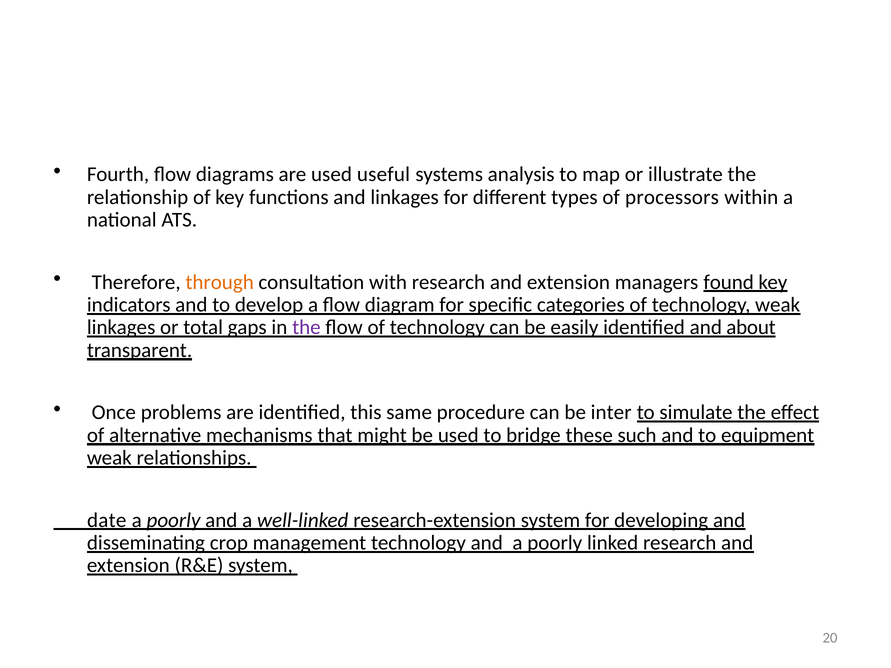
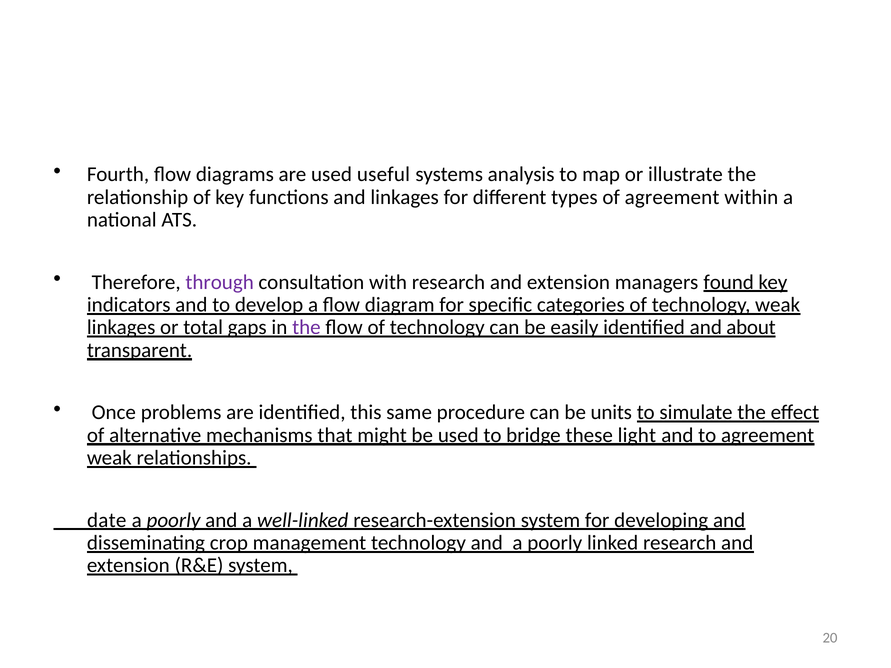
of processors: processors -> agreement (672, 197)
through colour: orange -> purple (220, 282)
inter: inter -> units (611, 413)
such: such -> light (637, 435)
to equipment: equipment -> agreement (768, 435)
